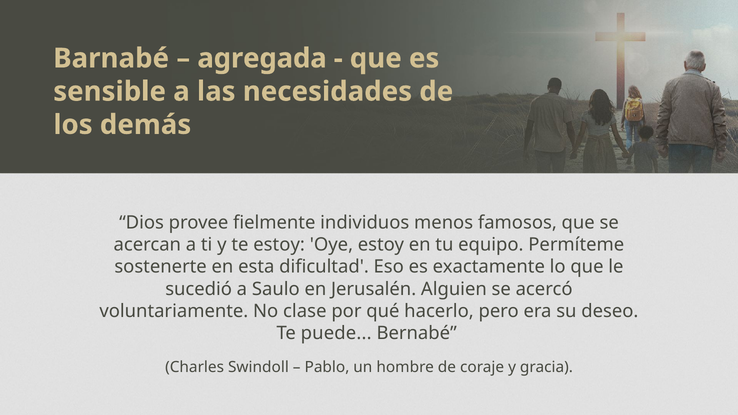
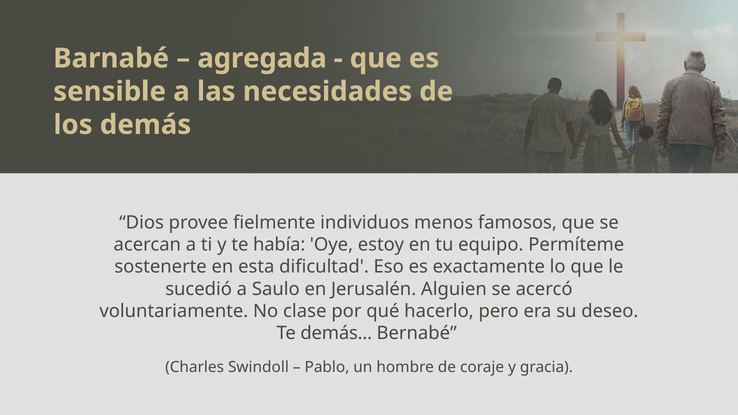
te estoy: estoy -> había (279, 245)
Te puede: puede -> demás (336, 333)
